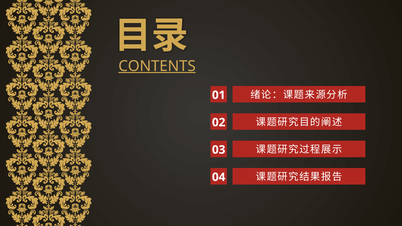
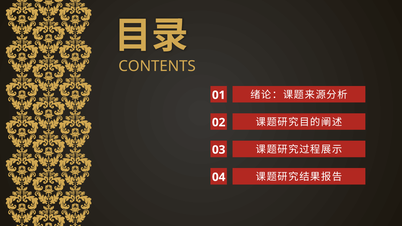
CONTENTS underline: present -> none (157, 66)
